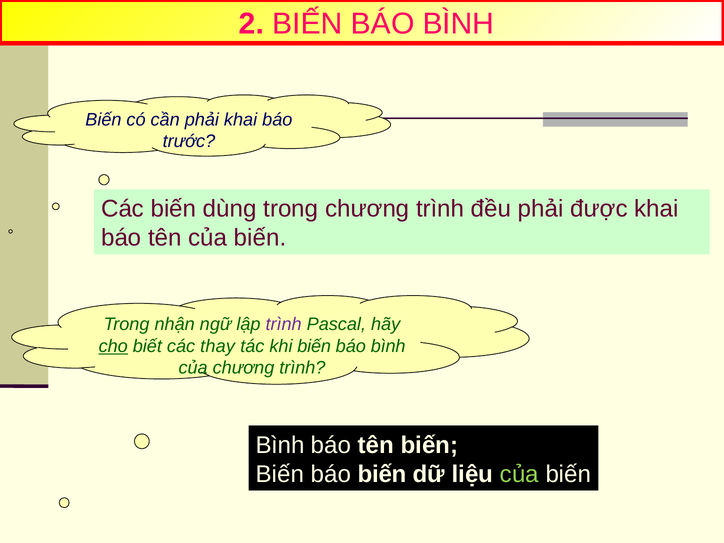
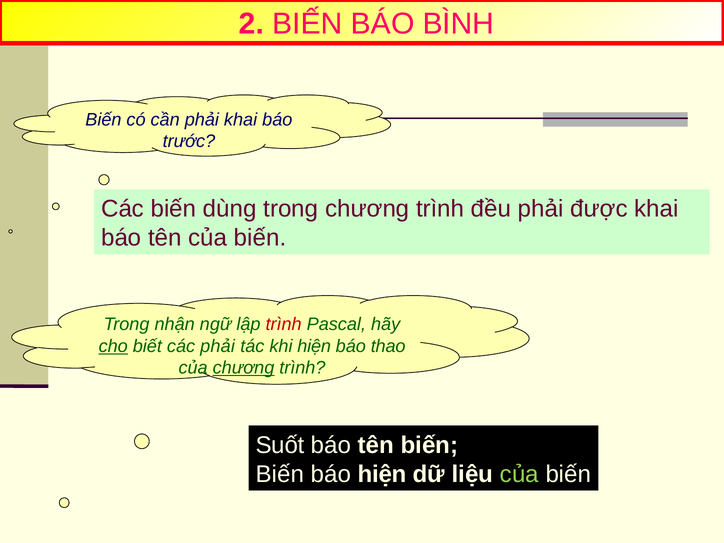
trình colour: purple -> red (284, 324)
các thay: thay -> phải (218, 346)
khi biến: biến -> hiện (314, 346)
bình: bình -> thao (388, 346)
chương underline: none -> present (243, 368)
Bình: Bình -> Suốt (280, 445)
báo biến: biến -> hiện (382, 474)
